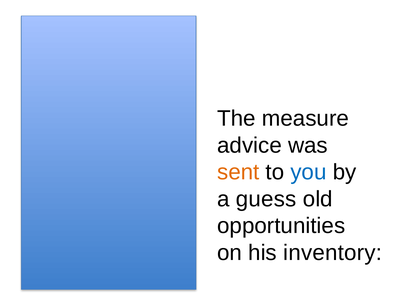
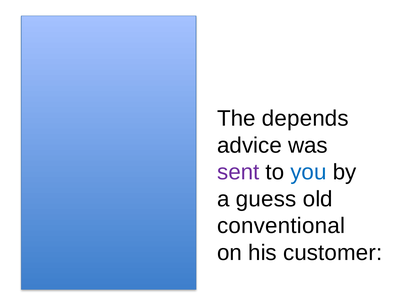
measure: measure -> depends (305, 119)
sent colour: orange -> purple (238, 172)
opportunities: opportunities -> conventional (281, 226)
inventory: inventory -> customer (333, 253)
